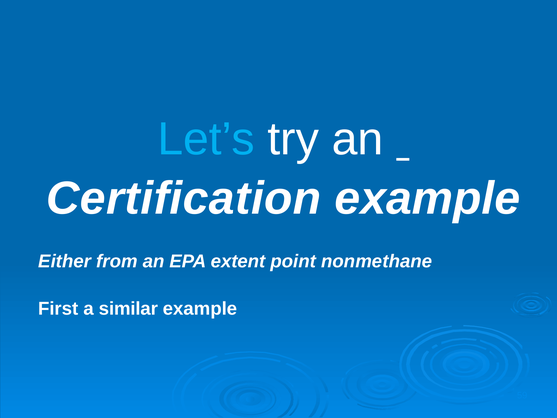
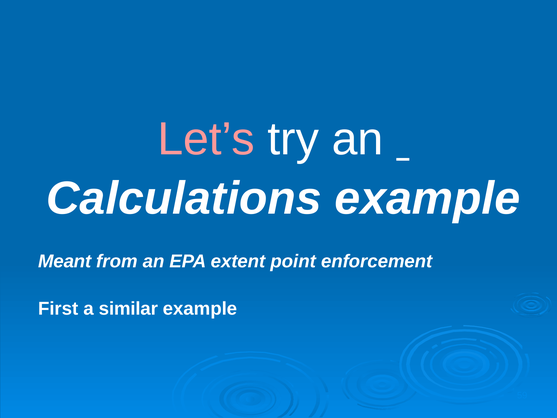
Let’s colour: light blue -> pink (206, 139)
Certification: Certification -> Calculations (184, 198)
Either: Either -> Meant (65, 261)
nonmethane: nonmethane -> enforcement (377, 261)
